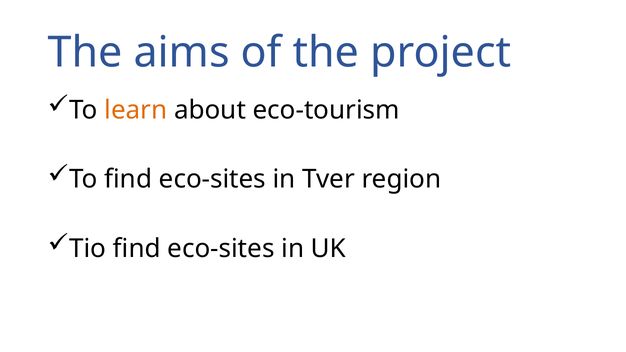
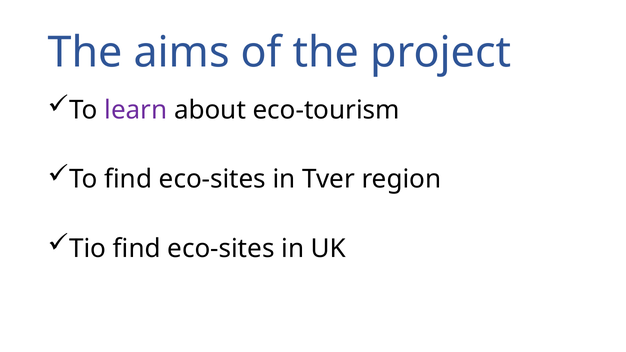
learn colour: orange -> purple (136, 110)
